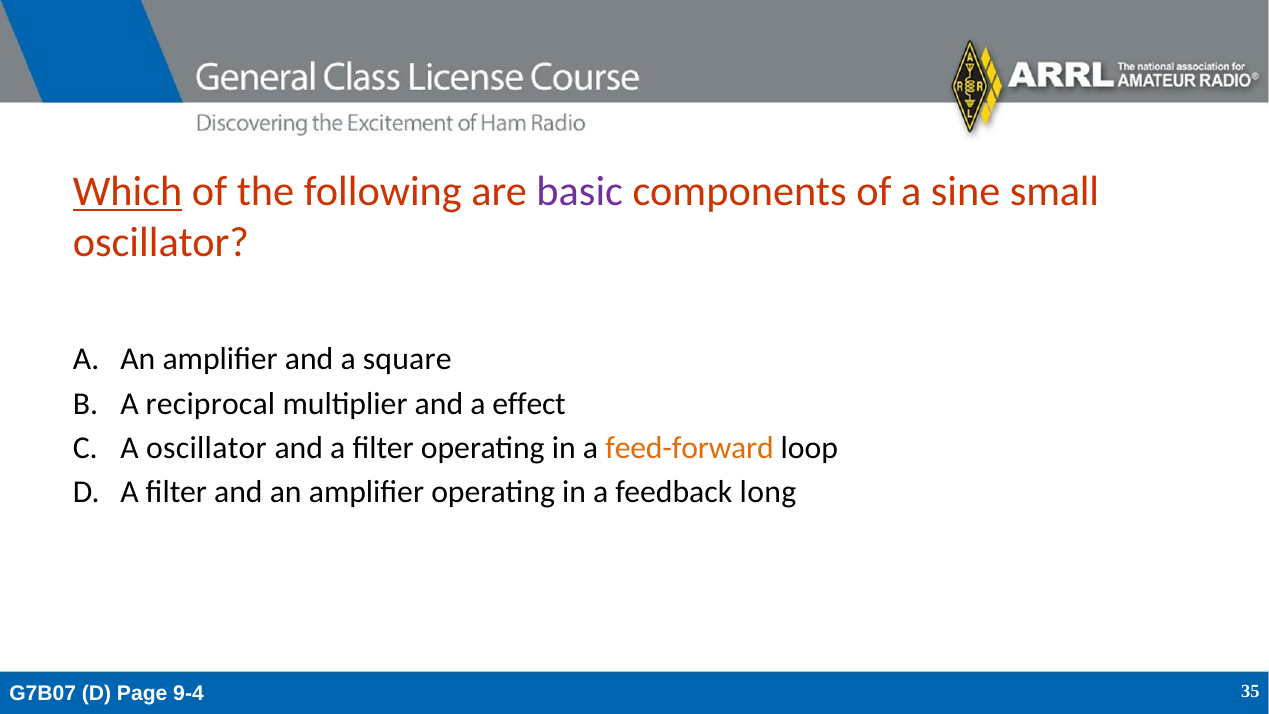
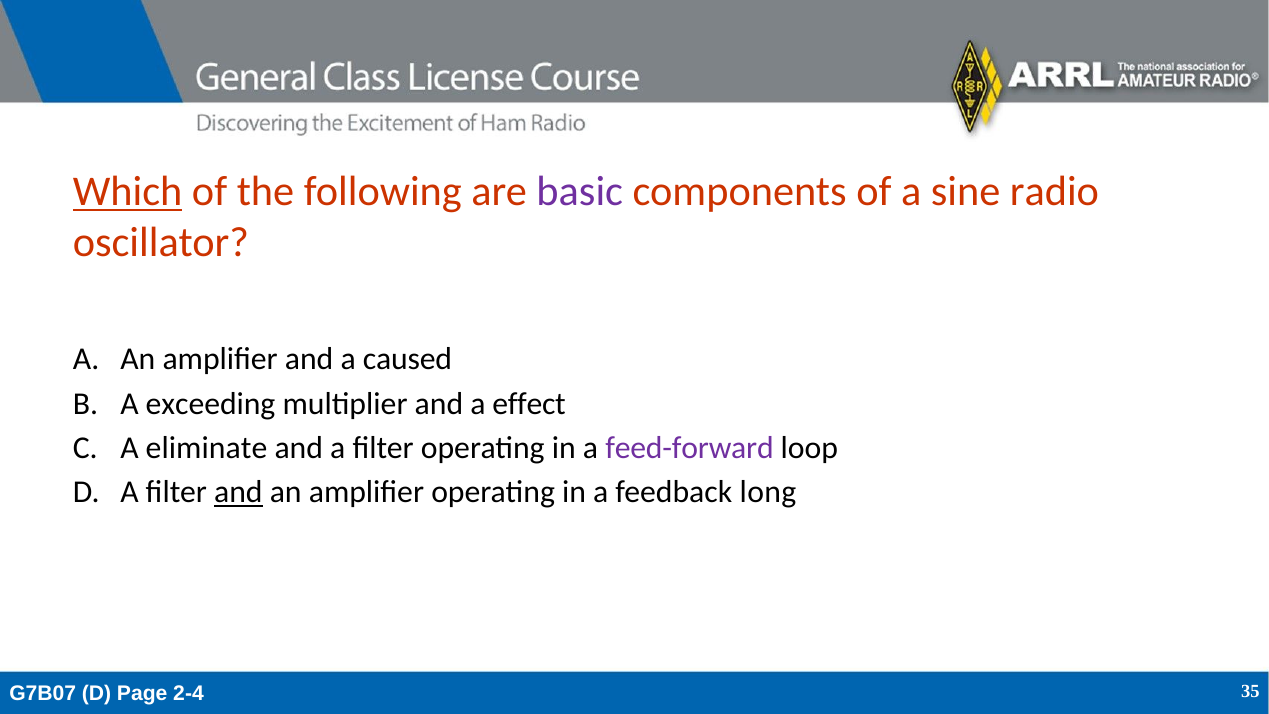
small: small -> radio (1054, 192)
square: square -> caused (407, 359)
reciprocal: reciprocal -> exceeding (211, 403)
A oscillator: oscillator -> eliminate (207, 448)
feed-forward colour: orange -> purple (690, 448)
and underline: none -> present (238, 492)
9-4: 9-4 -> 2-4 (189, 693)
